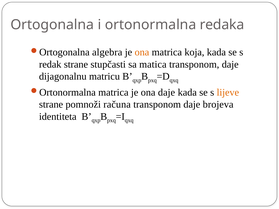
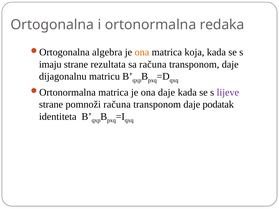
redak: redak -> imaju (50, 64)
stupčasti: stupčasti -> rezultata (108, 64)
sa matica: matica -> računa (153, 64)
lijeve colour: orange -> purple (228, 92)
brojeva: brojeva -> podatak (218, 105)
